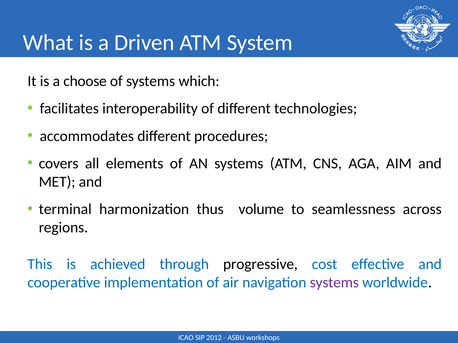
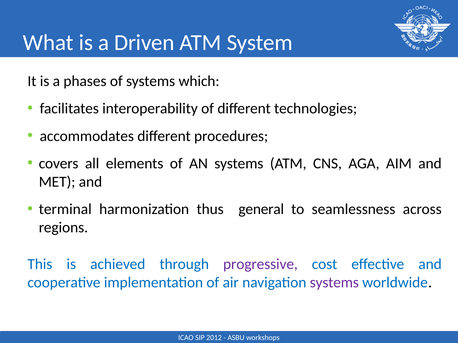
choose: choose -> phases (85, 81)
volume: volume -> general (261, 209)
progressive colour: black -> purple (260, 264)
